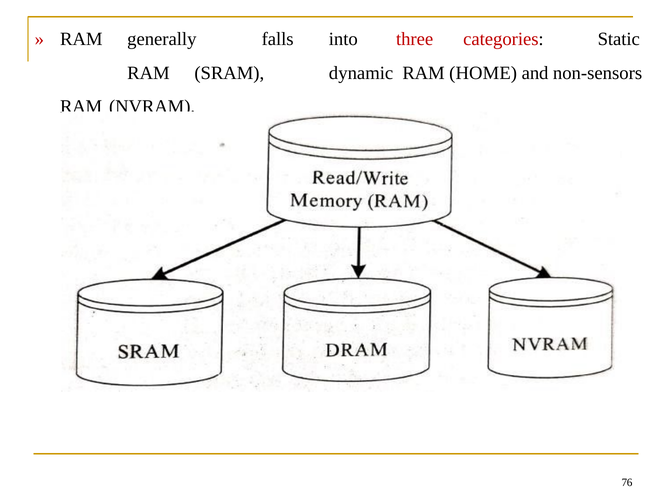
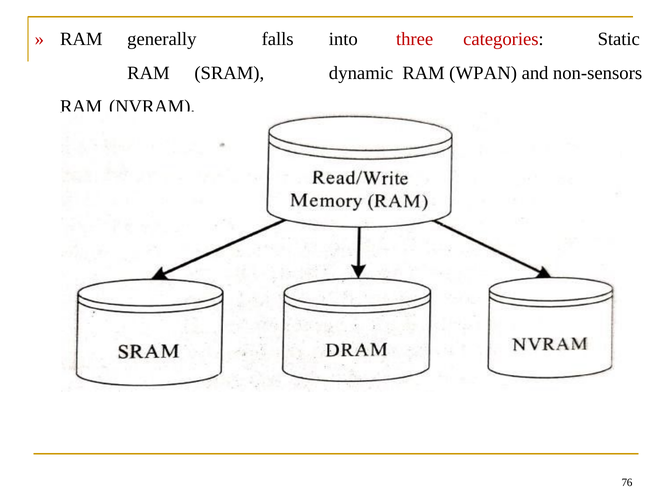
HOME: HOME -> WPAN (483, 73)
